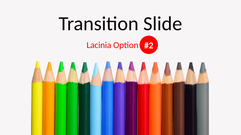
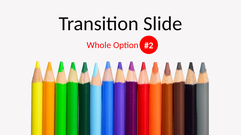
Lacinia: Lacinia -> Whole (99, 45)
